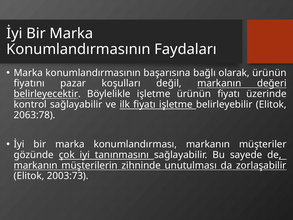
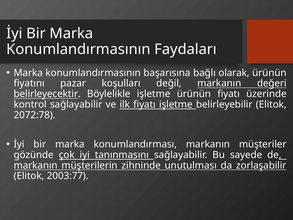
2063:78: 2063:78 -> 2072:78 (35, 115)
2003:73: 2003:73 -> 2003:77 (68, 176)
